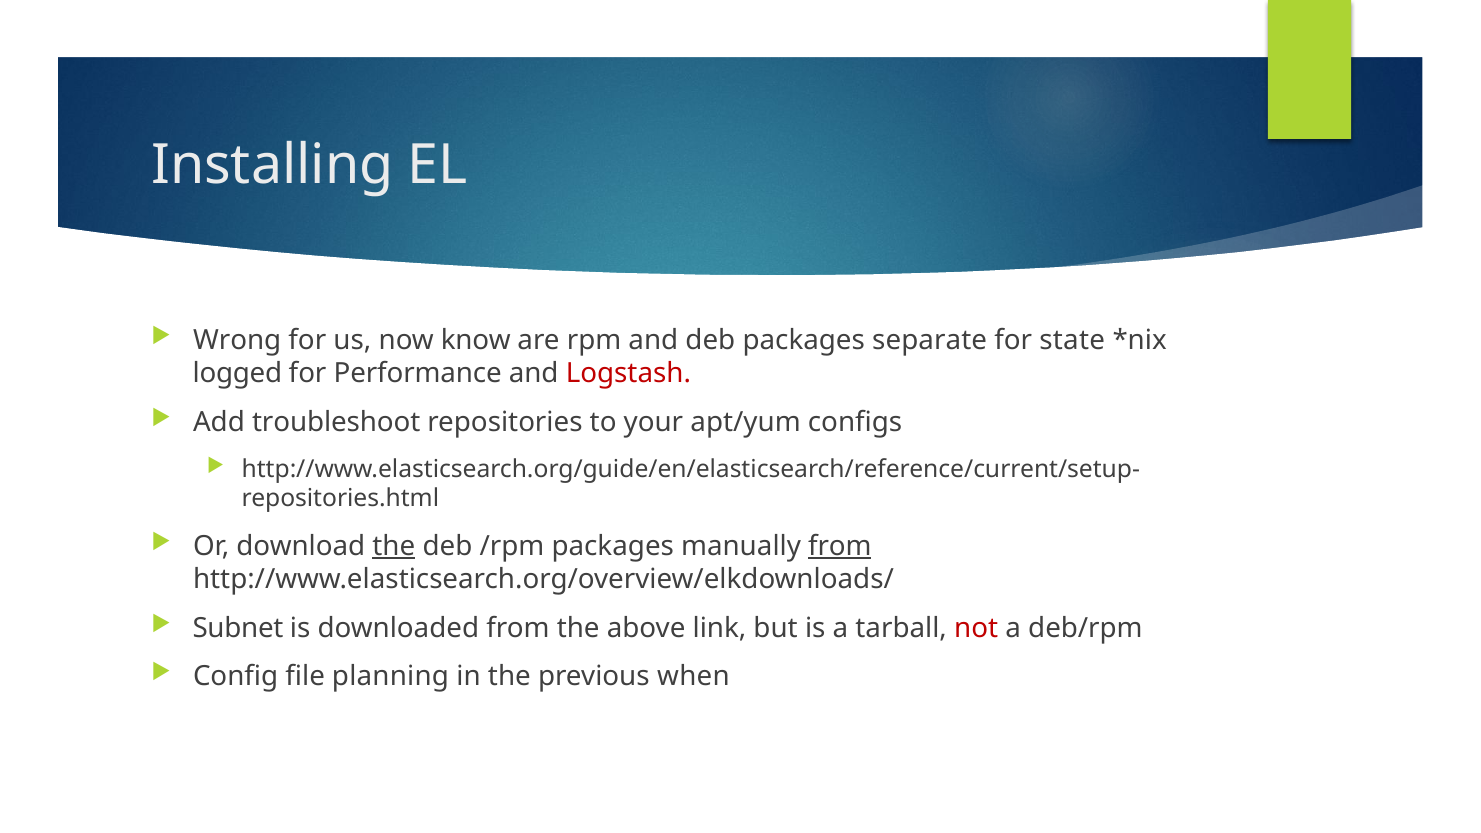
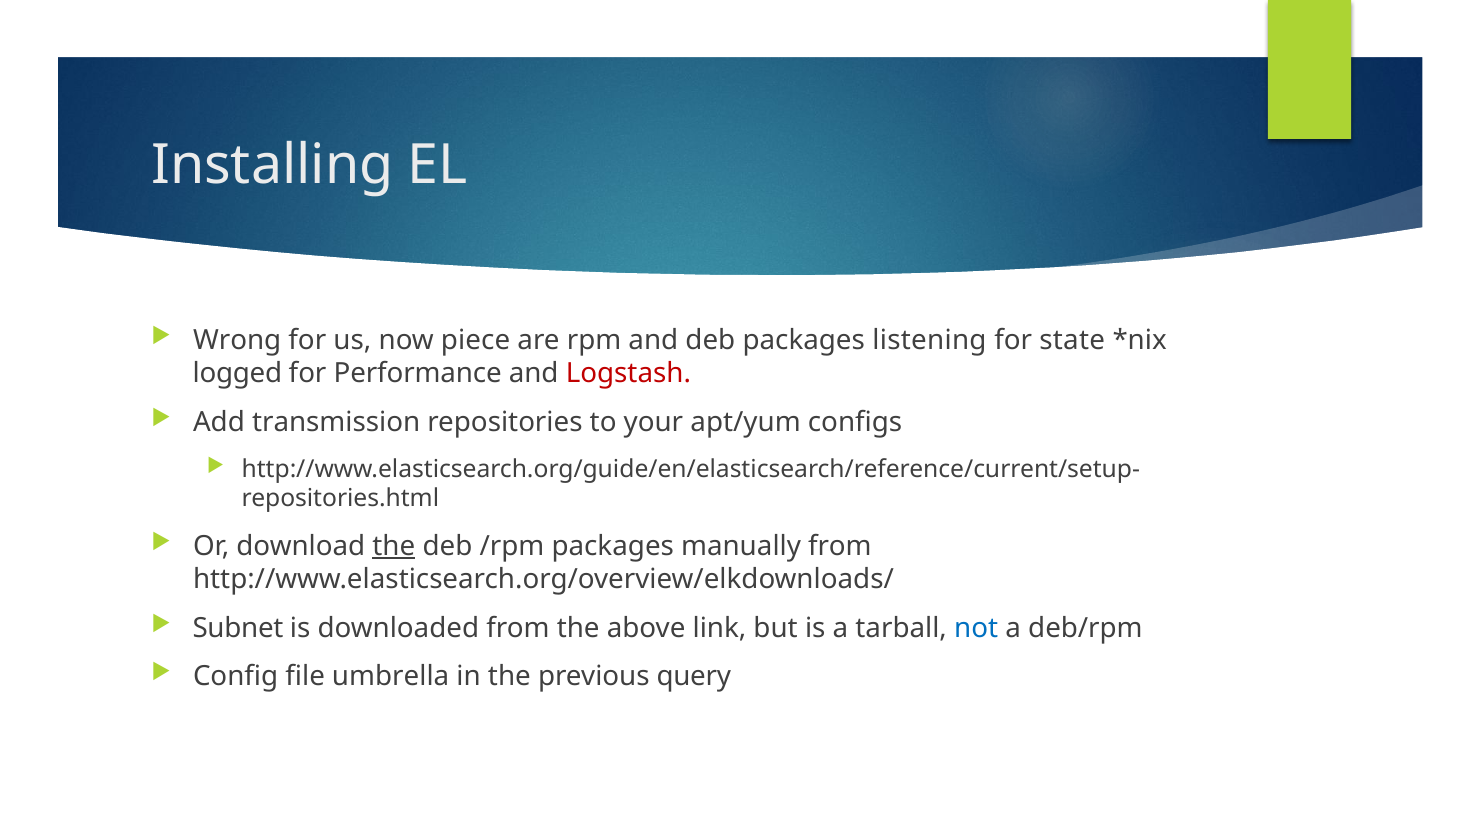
know: know -> piece (476, 340)
separate: separate -> listening (930, 340)
troubleshoot: troubleshoot -> transmission (336, 422)
from underline: present -> none (840, 546)
not colour: red -> blue (976, 628)
planning: planning -> umbrella (391, 677)
when: when -> query (694, 677)
